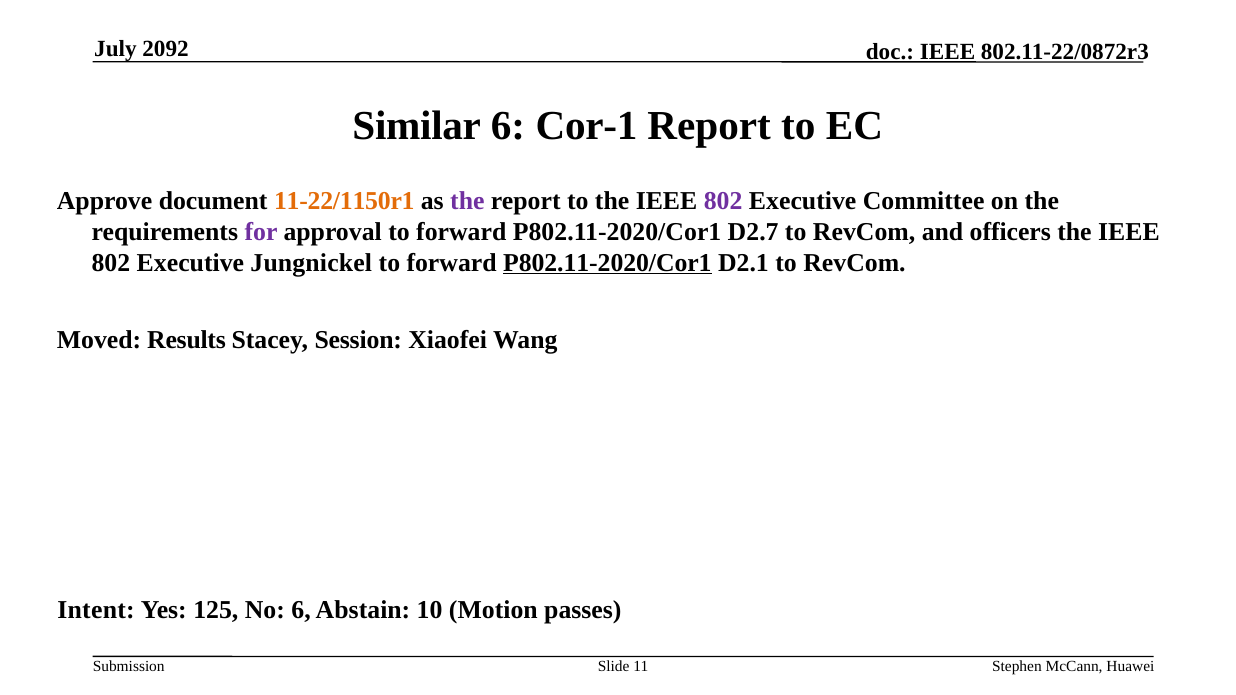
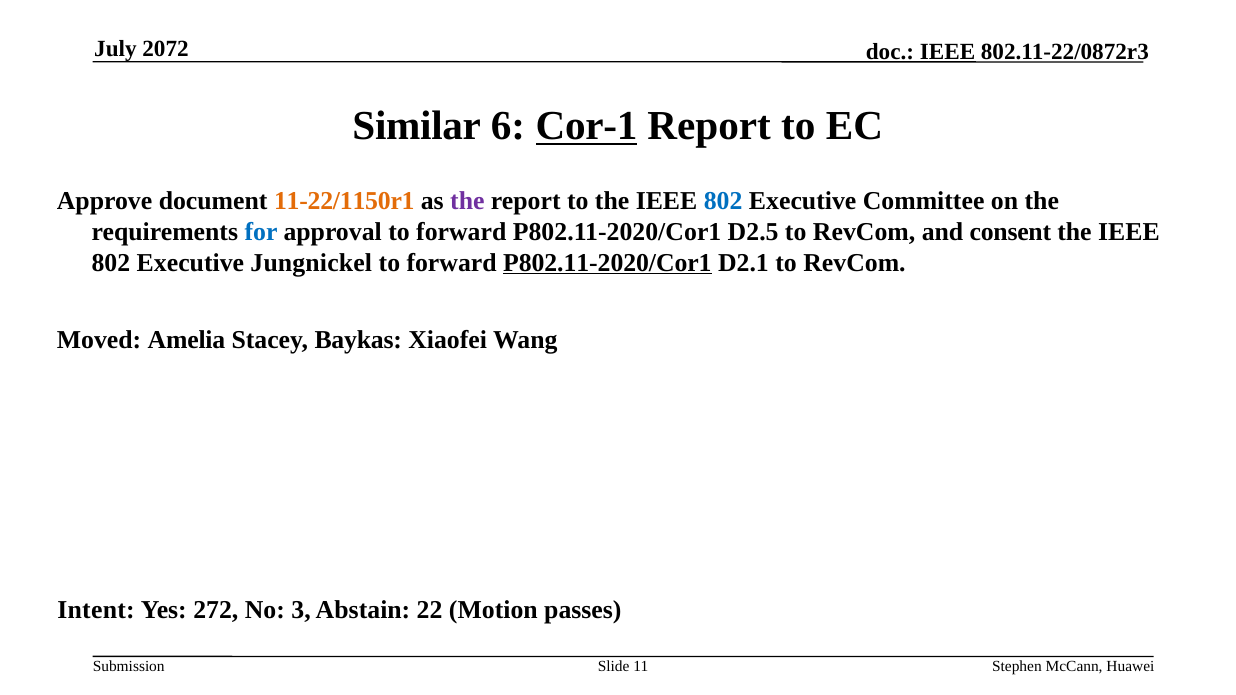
2092: 2092 -> 2072 (166, 49)
Cor-1 underline: none -> present (587, 126)
802 colour: purple -> blue (723, 201)
for colour: purple -> blue (261, 232)
D2.7: D2.7 -> D2.5 (753, 232)
officers: officers -> consent (1010, 232)
Results: Results -> Amelia (186, 340)
Session: Session -> Baykas (358, 340)
125: 125 -> 272 (216, 611)
No 6: 6 -> 3 (301, 611)
10: 10 -> 22 (430, 611)
